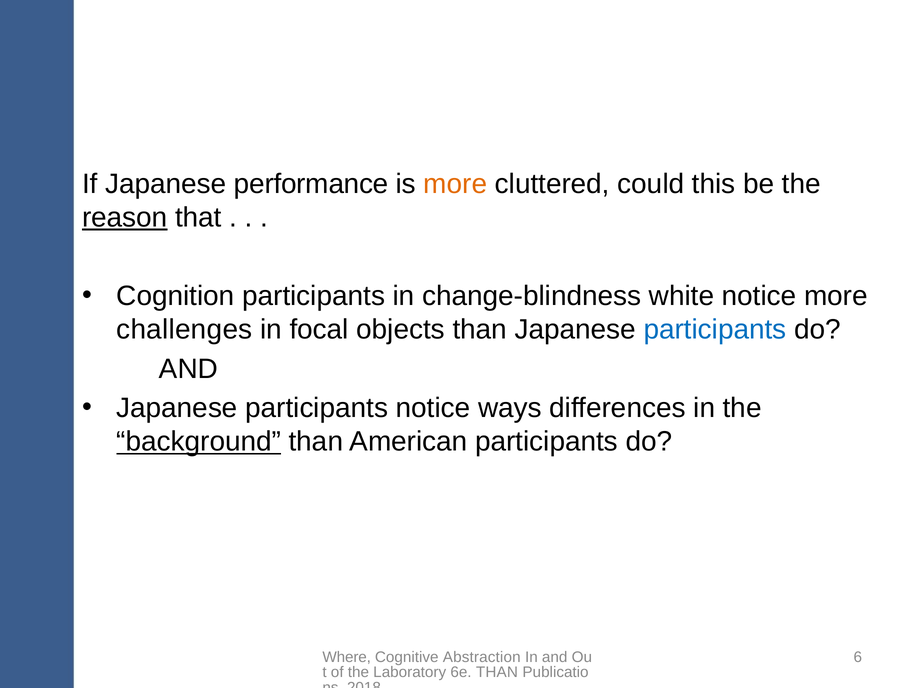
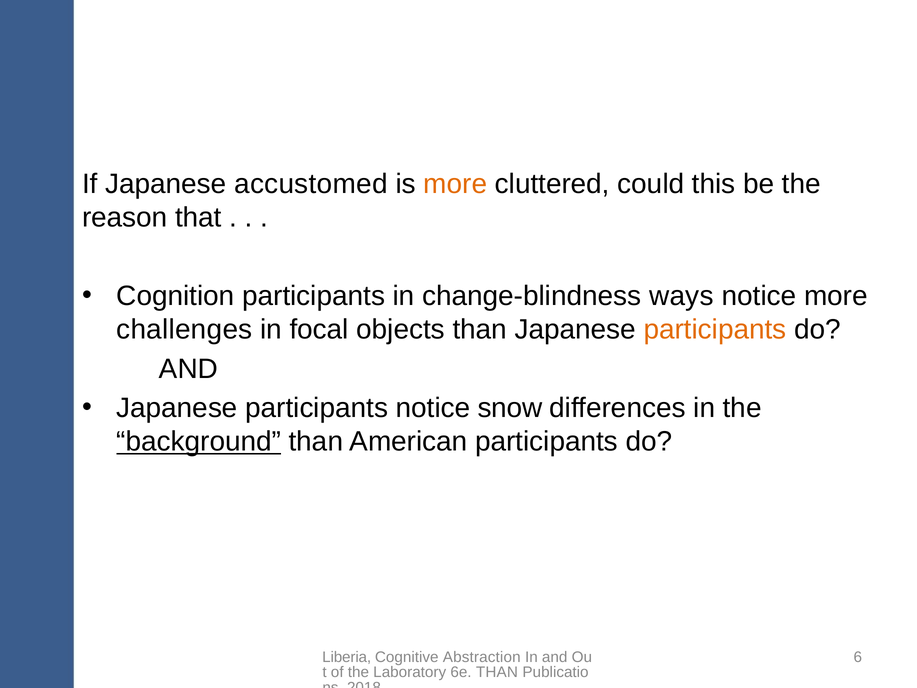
performance: performance -> accustomed (311, 184)
reason underline: present -> none (125, 217)
white: white -> ways (681, 296)
participants colour: blue -> orange (715, 329)
ways: ways -> snow (510, 408)
Where: Where -> Liberia (347, 657)
